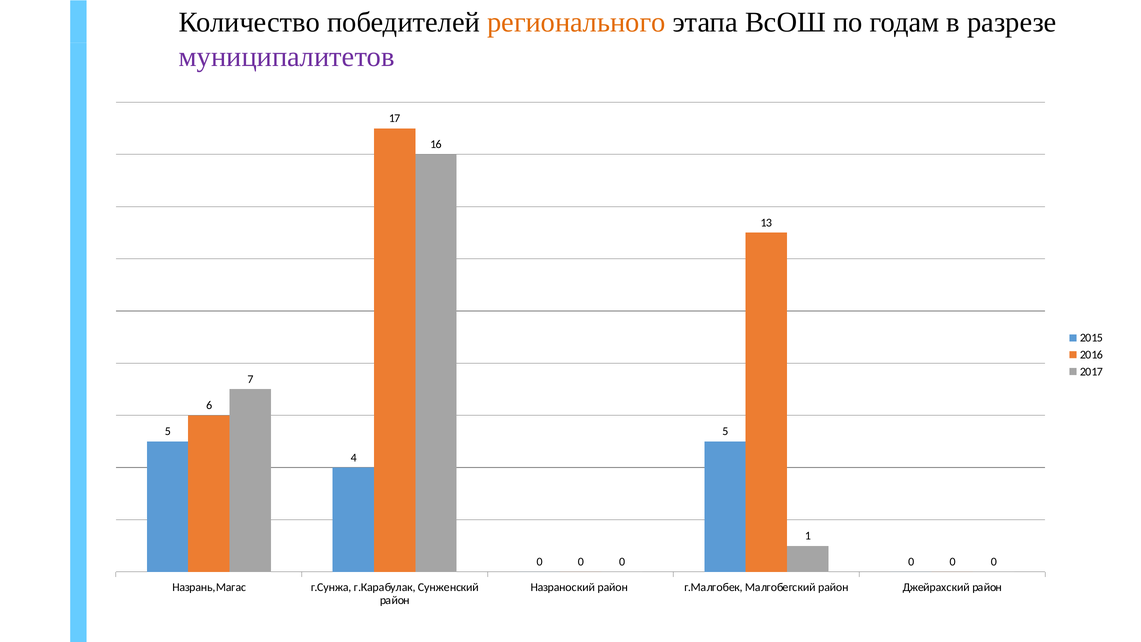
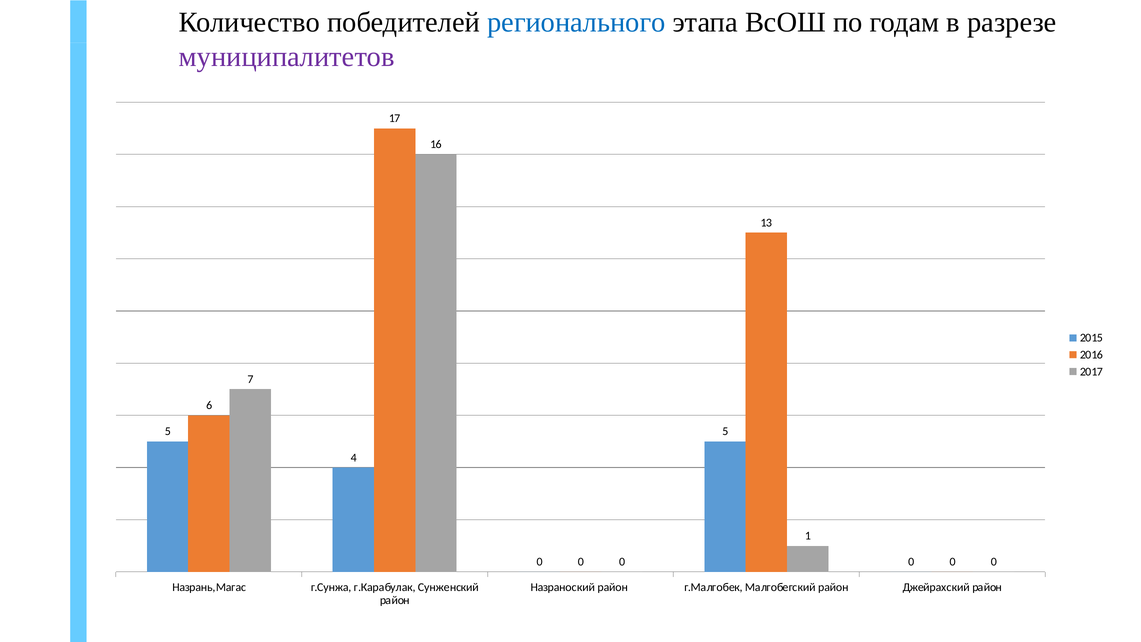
регионального colour: orange -> blue (576, 22)
